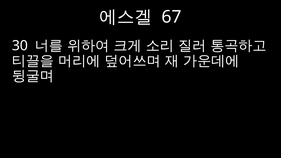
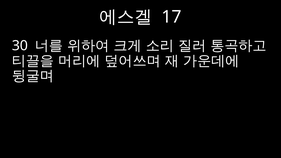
67: 67 -> 17 (172, 17)
